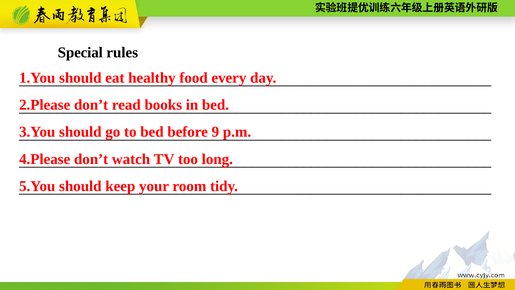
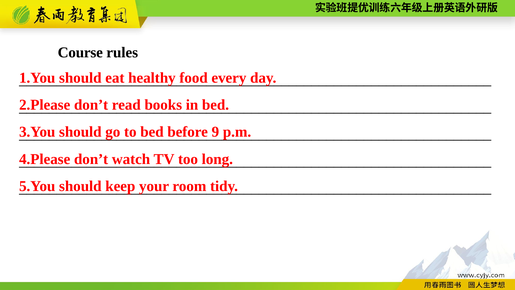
Special: Special -> Course (80, 53)
